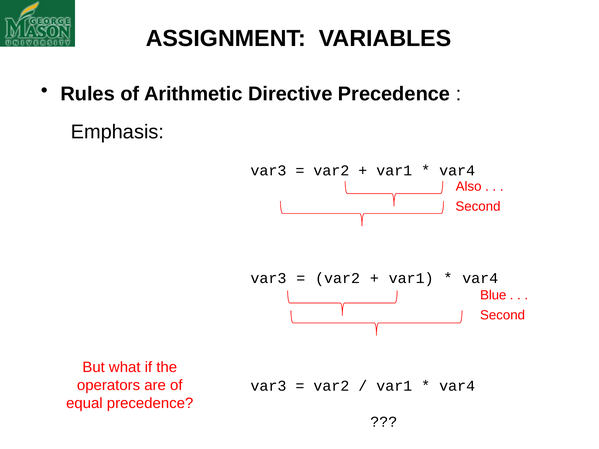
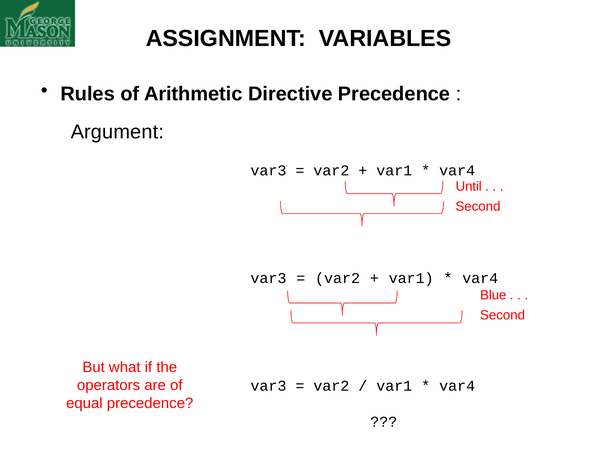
Emphasis: Emphasis -> Argument (117, 132)
Also: Also -> Until (469, 187)
